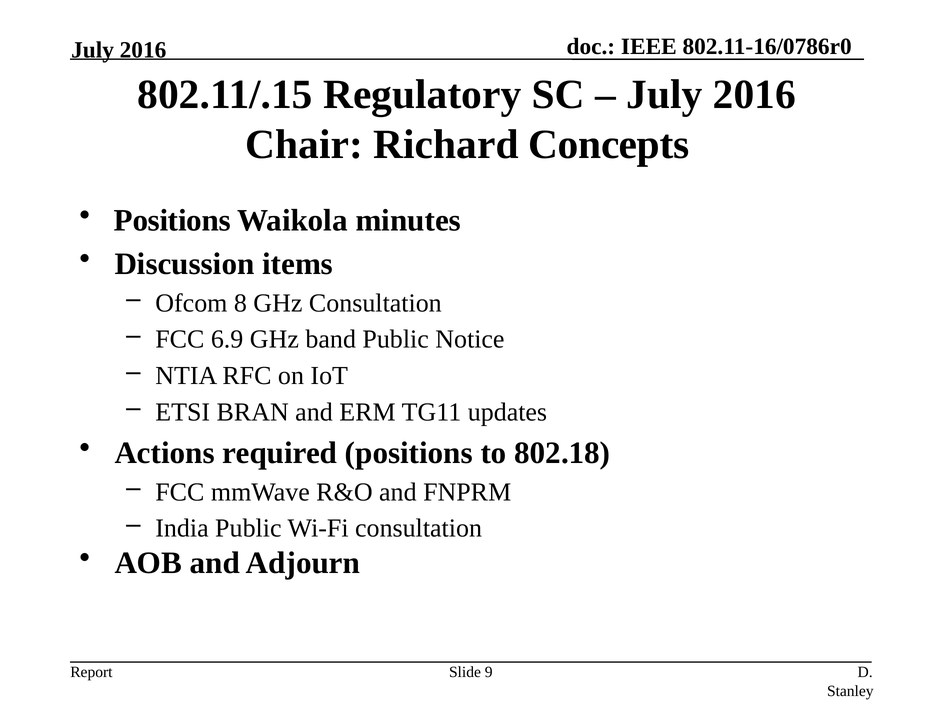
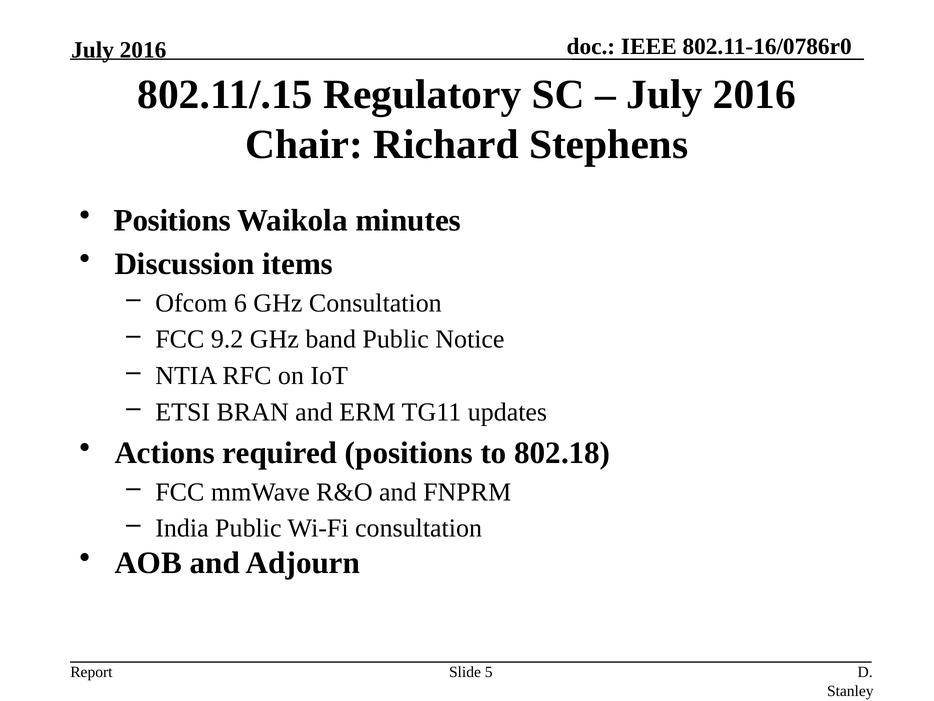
Concepts: Concepts -> Stephens (609, 145)
8: 8 -> 6 (240, 303)
6.9: 6.9 -> 9.2 (227, 339)
9: 9 -> 5 (489, 672)
